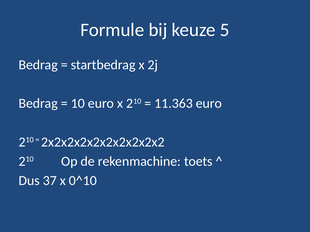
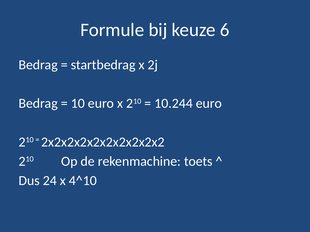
5: 5 -> 6 (225, 30)
11.363: 11.363 -> 10.244 (174, 104)
37: 37 -> 24 (50, 181)
0^10: 0^10 -> 4^10 (83, 181)
